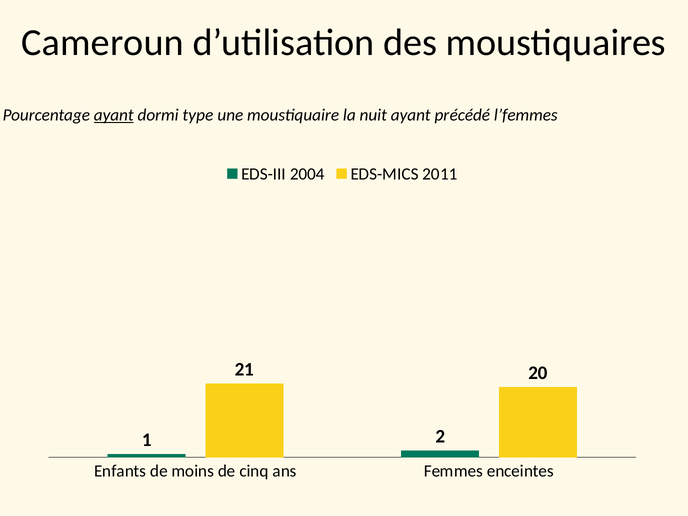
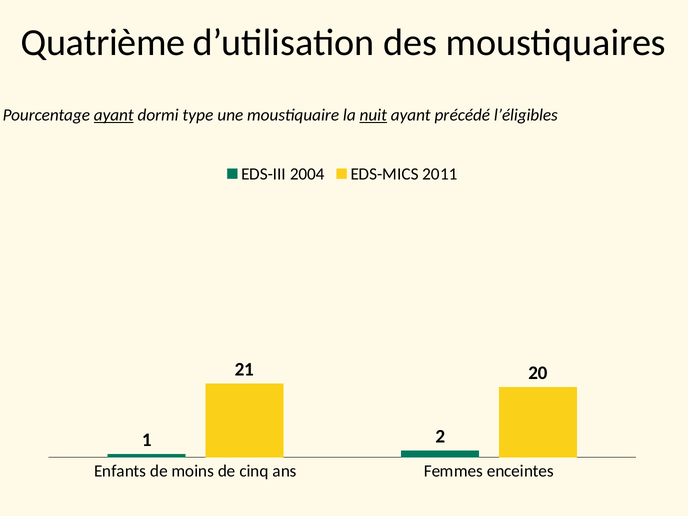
Cameroun: Cameroun -> Quatrième (103, 43)
nuit underline: none -> present (373, 115)
l’femmes: l’femmes -> l’éligibles (526, 115)
